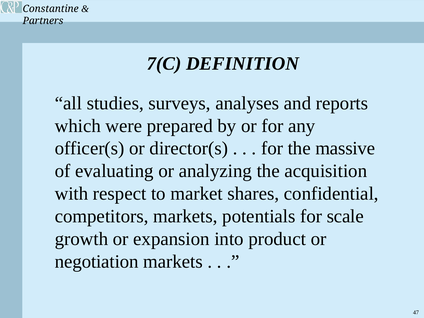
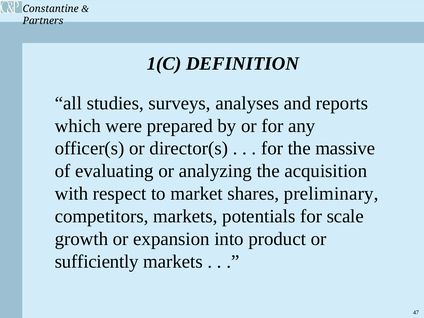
7(C: 7(C -> 1(C (164, 64)
confidential: confidential -> preliminary (331, 194)
negotiation: negotiation -> sufficiently (97, 262)
